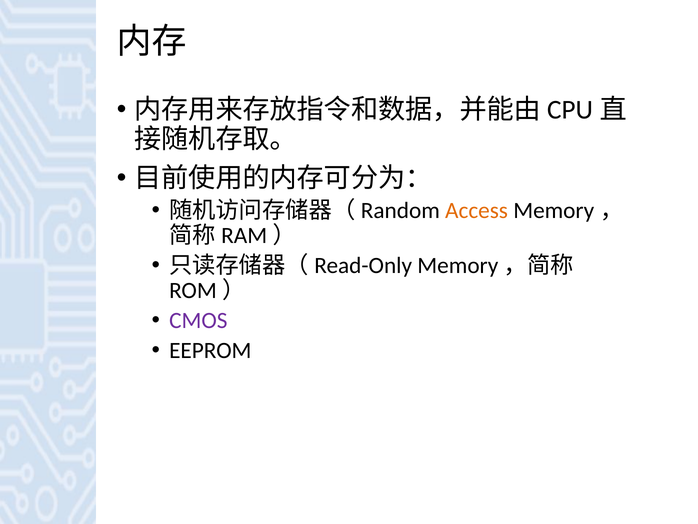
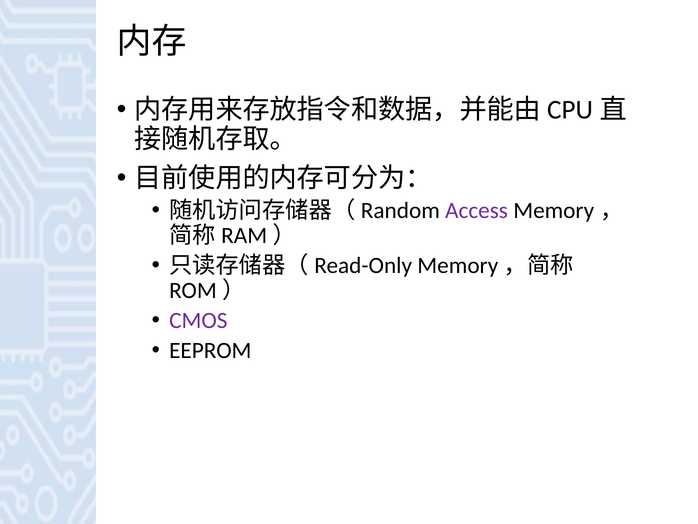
Access colour: orange -> purple (477, 210)
